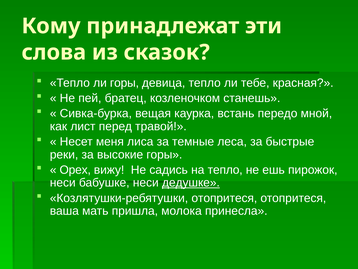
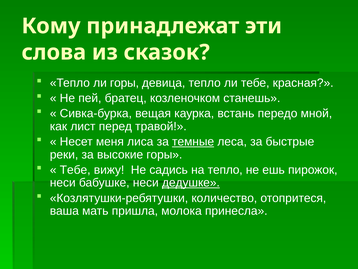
темные underline: none -> present (193, 141)
Орех: Орех -> Тебе (75, 170)
Козлятушки-ребятушки отопритеся: отопритеся -> количество (224, 198)
